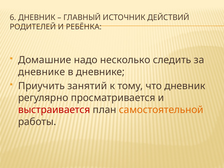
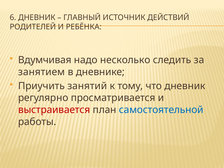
Домашние: Домашние -> Вдумчивая (45, 60)
дневнике: дневнике -> занятием (42, 72)
самостоятельной colour: orange -> blue (161, 110)
